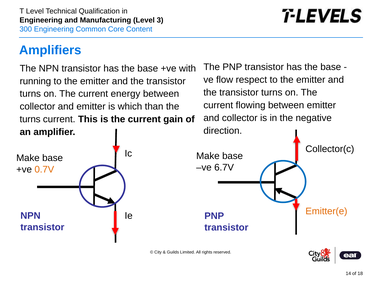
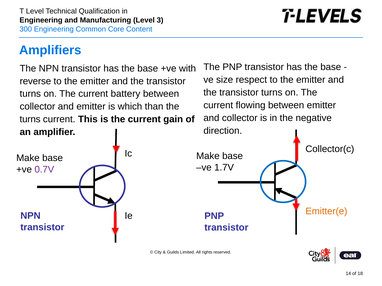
flow: flow -> size (225, 80)
running: running -> reverse (35, 81)
energy: energy -> battery (126, 94)
6.7V: 6.7V -> 1.7V (224, 168)
0.7V colour: orange -> purple (44, 170)
